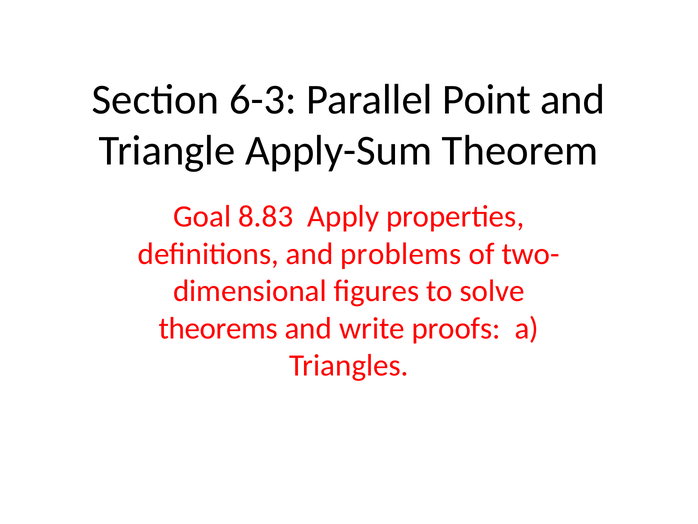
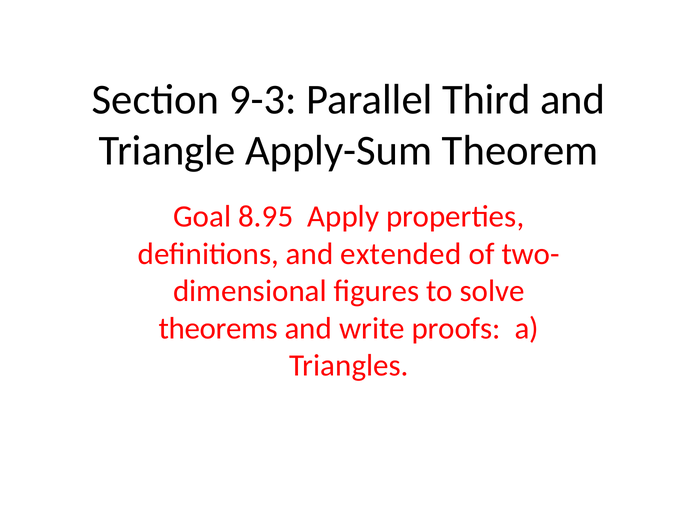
6-3: 6-3 -> 9-3 (263, 100)
Point: Point -> Third (487, 100)
8.83: 8.83 -> 8.95 (266, 216)
problems: problems -> extended (401, 254)
